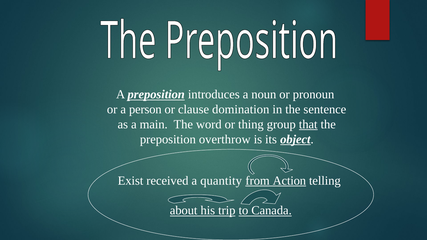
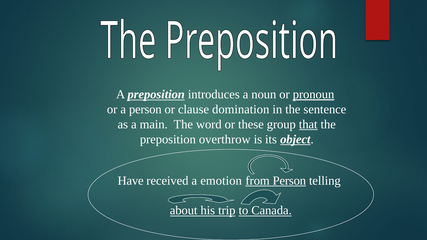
pronoun underline: none -> present (314, 95)
thing: thing -> these (251, 124)
Exist: Exist -> Have (131, 181)
quantity: quantity -> emotion (221, 181)
from Action: Action -> Person (289, 181)
